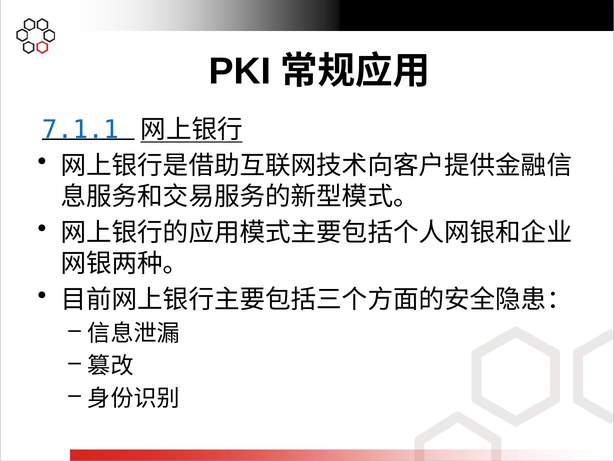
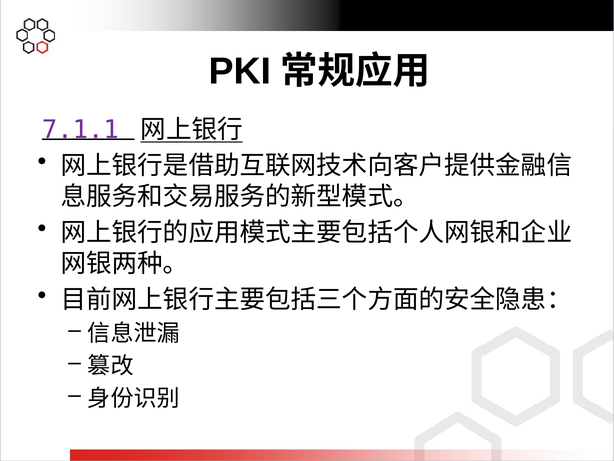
7.1.1 colour: blue -> purple (80, 130)
